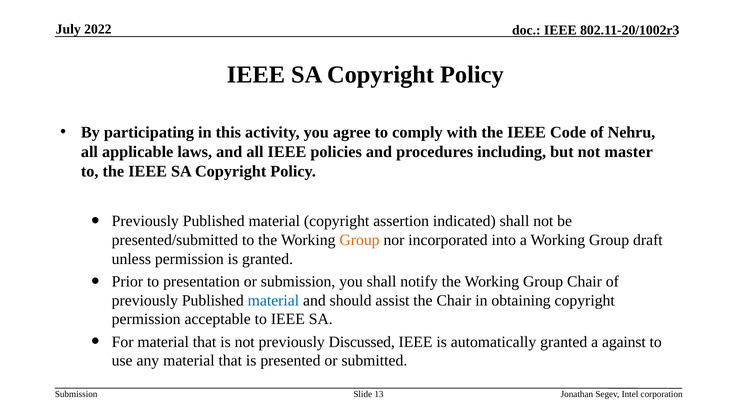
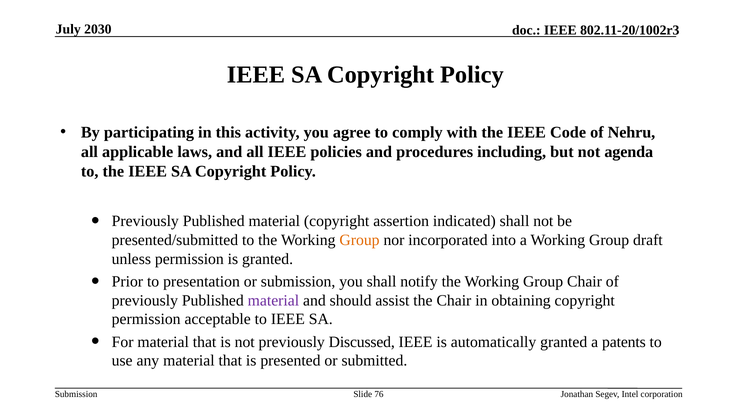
2022: 2022 -> 2030 (98, 29)
master: master -> agenda (629, 152)
material colour: blue -> purple (273, 300)
against: against -> patents (624, 342)
13: 13 -> 76 (379, 394)
